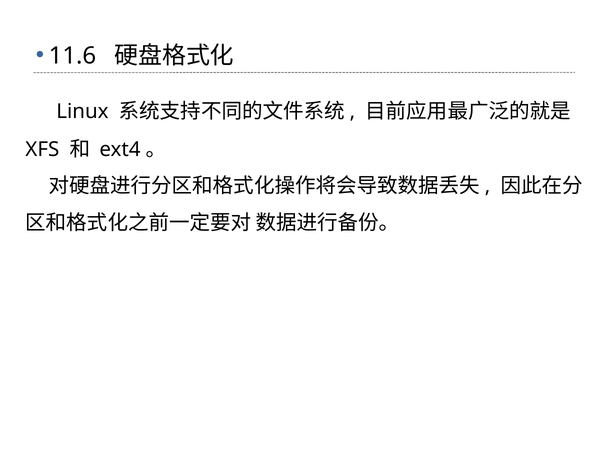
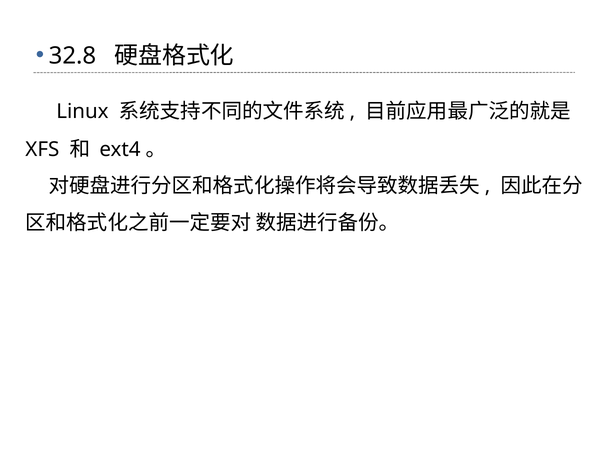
11.6: 11.6 -> 32.8 (72, 56)
